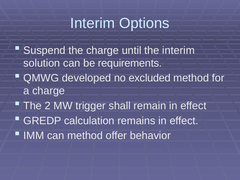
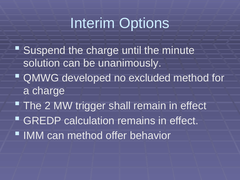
the interim: interim -> minute (178, 50)
requirements: requirements -> unanimously (130, 63)
